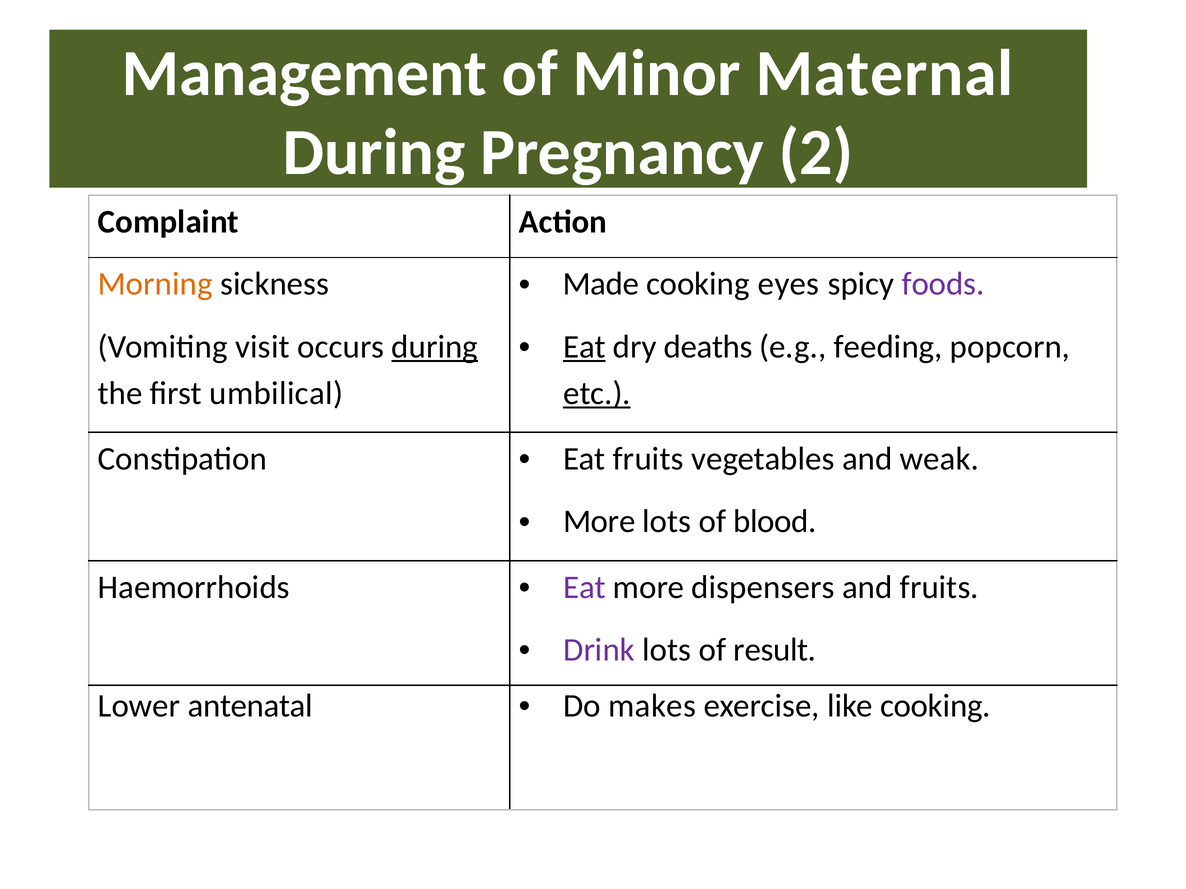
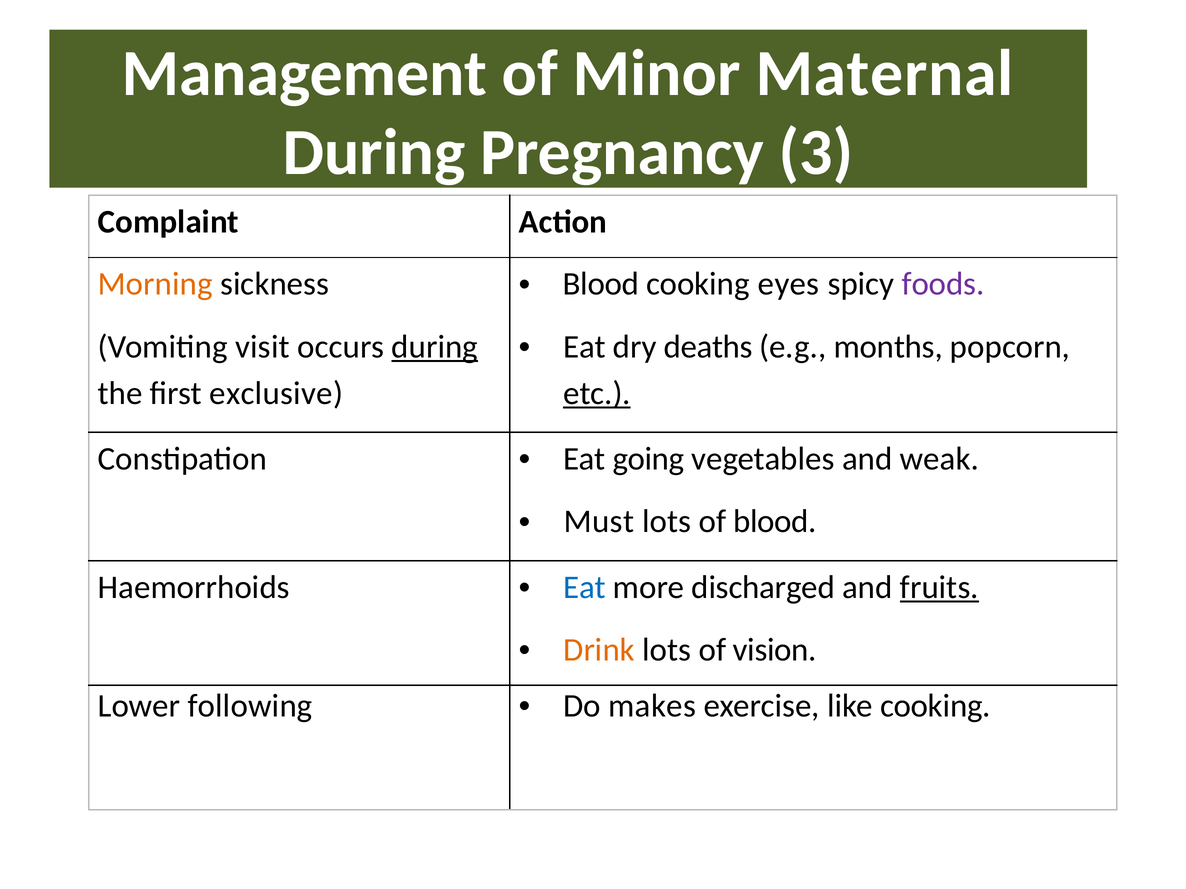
2: 2 -> 3 (816, 153)
Made: Made -> Blood (601, 284)
Eat underline: present -> none (584, 347)
feeding: feeding -> months (888, 347)
umbilical: umbilical -> exclusive (276, 393)
Eat fruits: fruits -> going (648, 459)
More: More -> Must (599, 522)
Eat colour: purple -> blue (584, 587)
dispensers: dispensers -> discharged (763, 587)
fruits underline: none -> present (939, 587)
Drink colour: purple -> orange (599, 650)
result: result -> vision (775, 650)
antenatal: antenatal -> following (250, 706)
